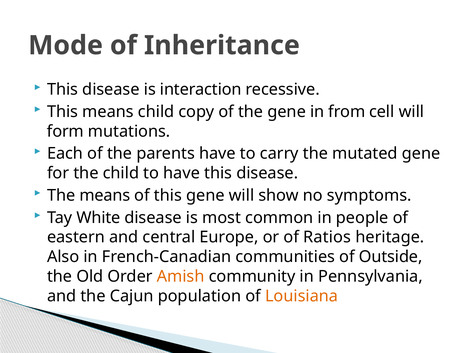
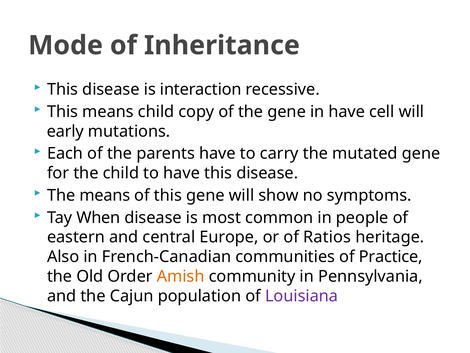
in from: from -> have (347, 112)
form: form -> early (65, 131)
White: White -> When (98, 217)
Outside: Outside -> Practice (391, 256)
Louisiana colour: orange -> purple (302, 296)
